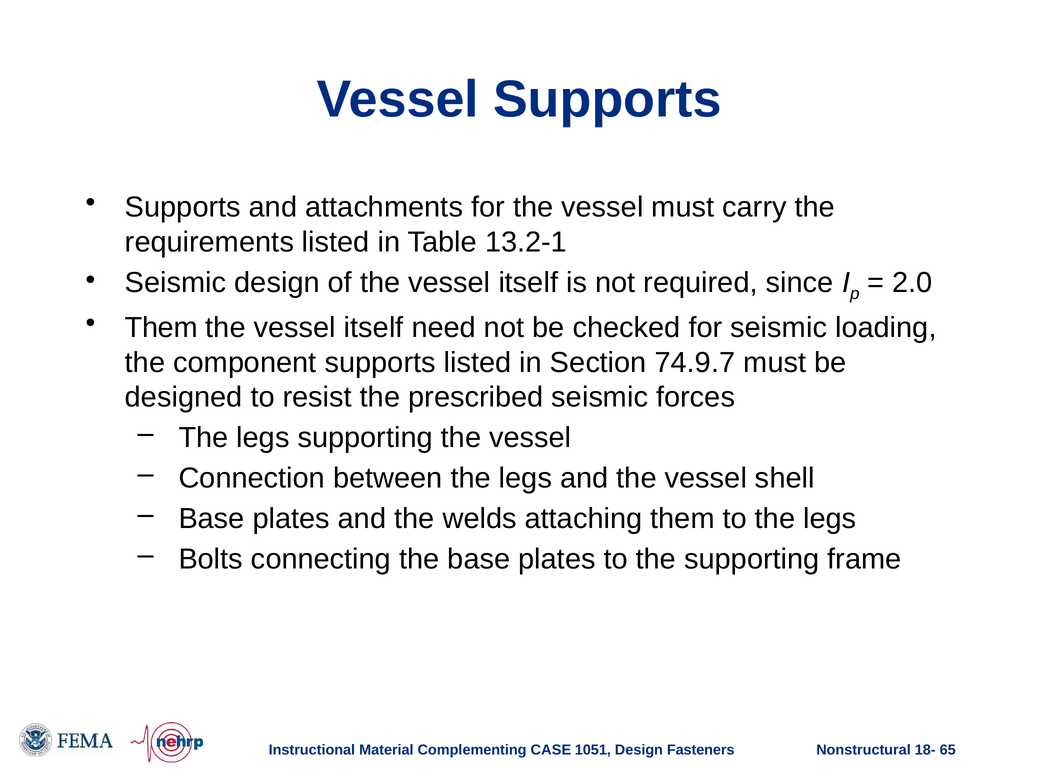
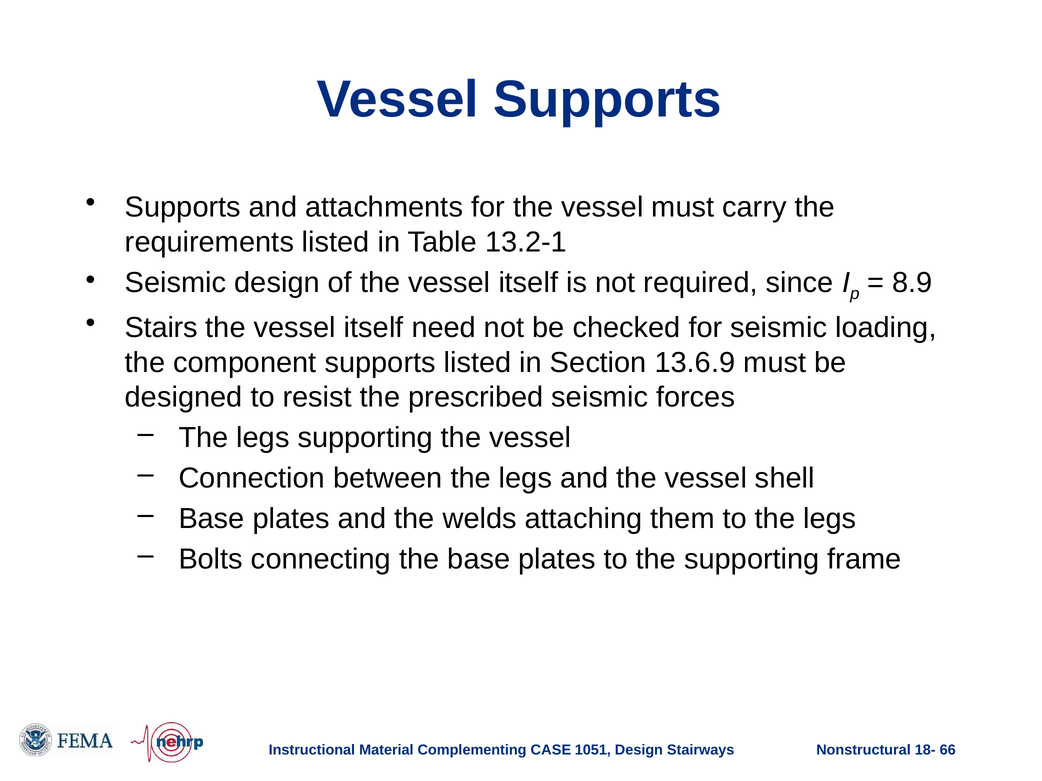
2.0: 2.0 -> 8.9 (912, 283)
Them: Them -> Stairs (161, 328)
74.9.7: 74.9.7 -> 13.6.9 (695, 363)
Fasteners: Fasteners -> Stairways (701, 751)
65: 65 -> 66 (948, 751)
